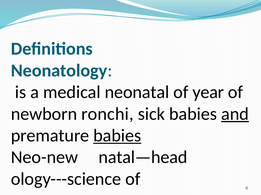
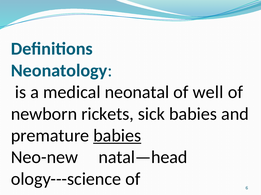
year: year -> well (208, 93)
ronchi: ronchi -> rickets (108, 114)
and underline: present -> none (235, 114)
